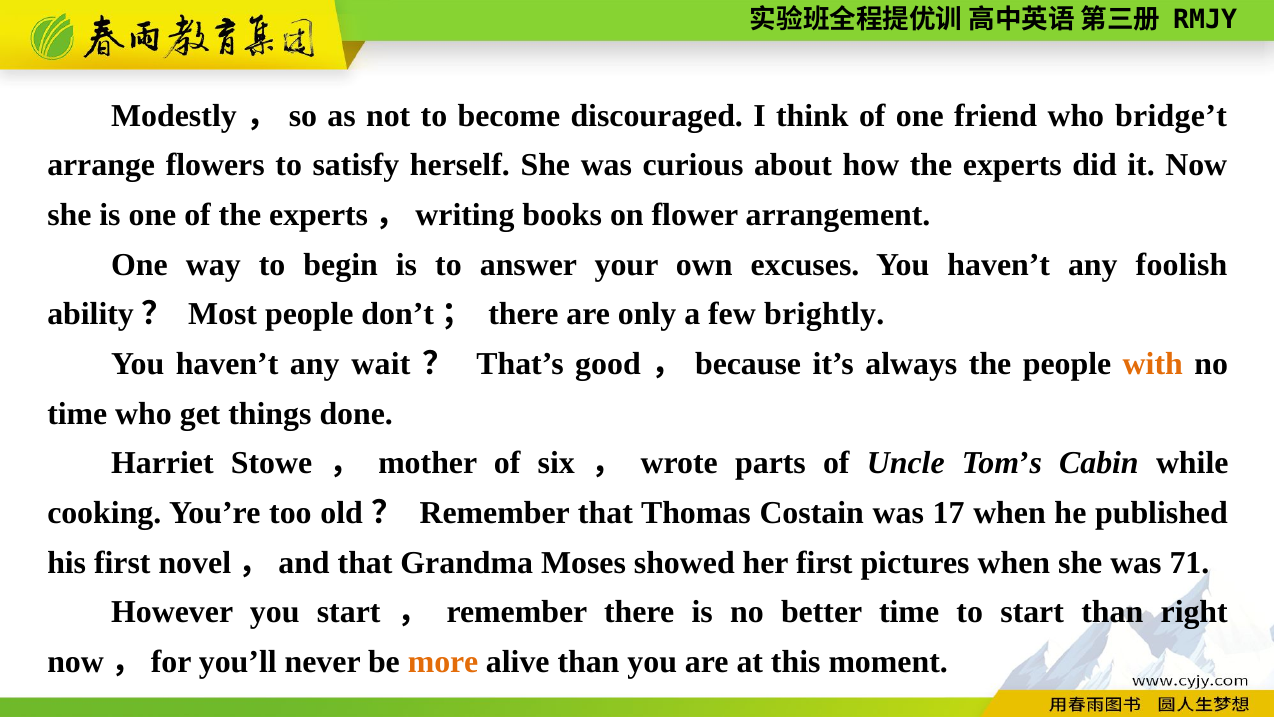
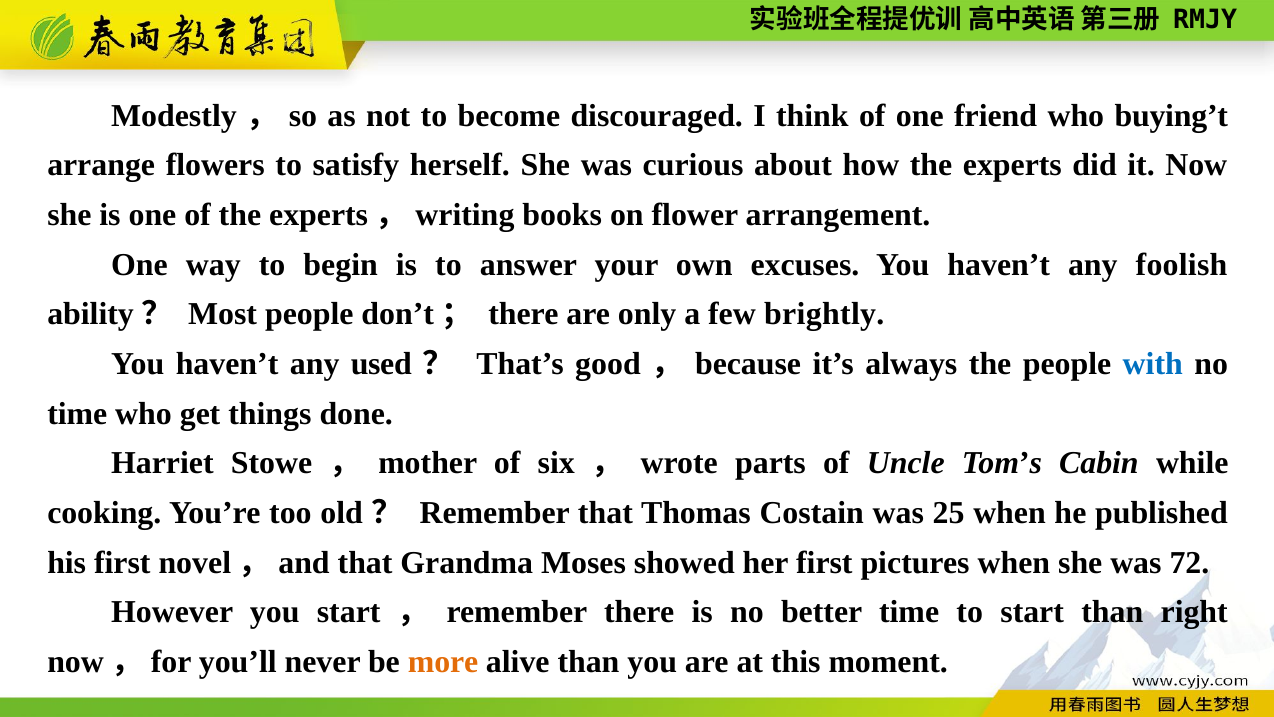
bridge’t: bridge’t -> buying’t (1171, 116)
wait: wait -> used (381, 364)
with colour: orange -> blue (1153, 364)
17: 17 -> 25 (949, 513)
71: 71 -> 72 (1189, 563)
